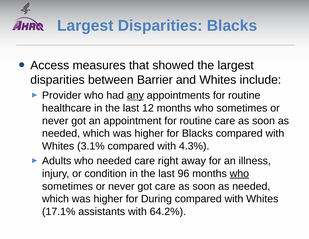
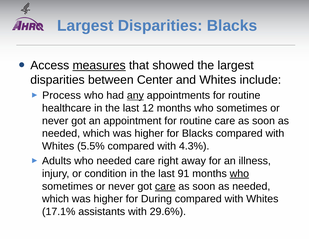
measures underline: none -> present (99, 65)
Barrier: Barrier -> Center (155, 80)
Provider: Provider -> Process (62, 95)
3.1%: 3.1% -> 5.5% (91, 146)
96: 96 -> 91 (183, 173)
care underline: none -> present (165, 186)
64.2%: 64.2% -> 29.6% (168, 211)
